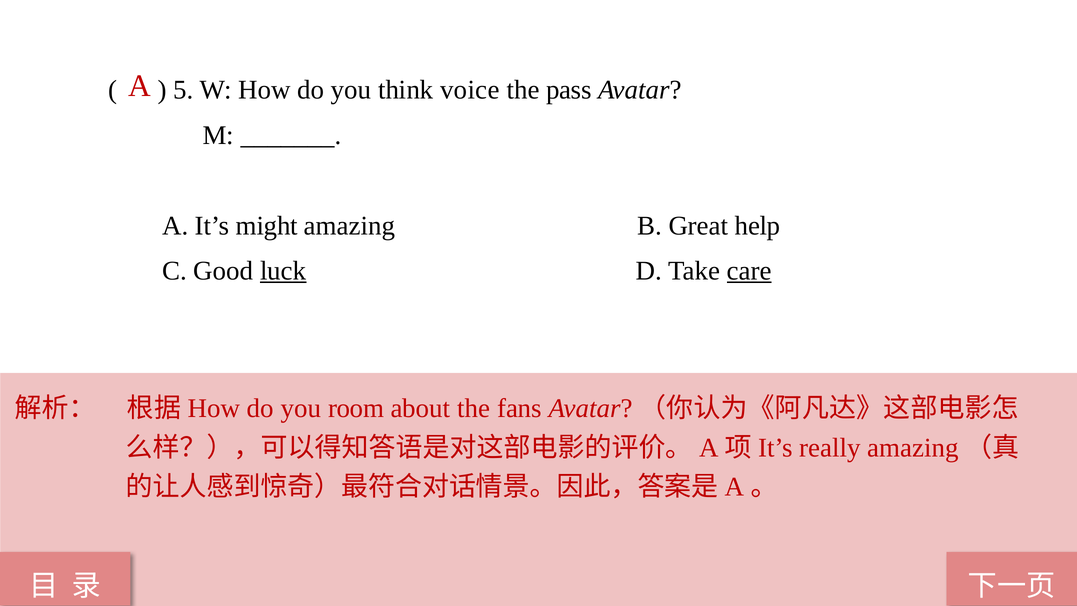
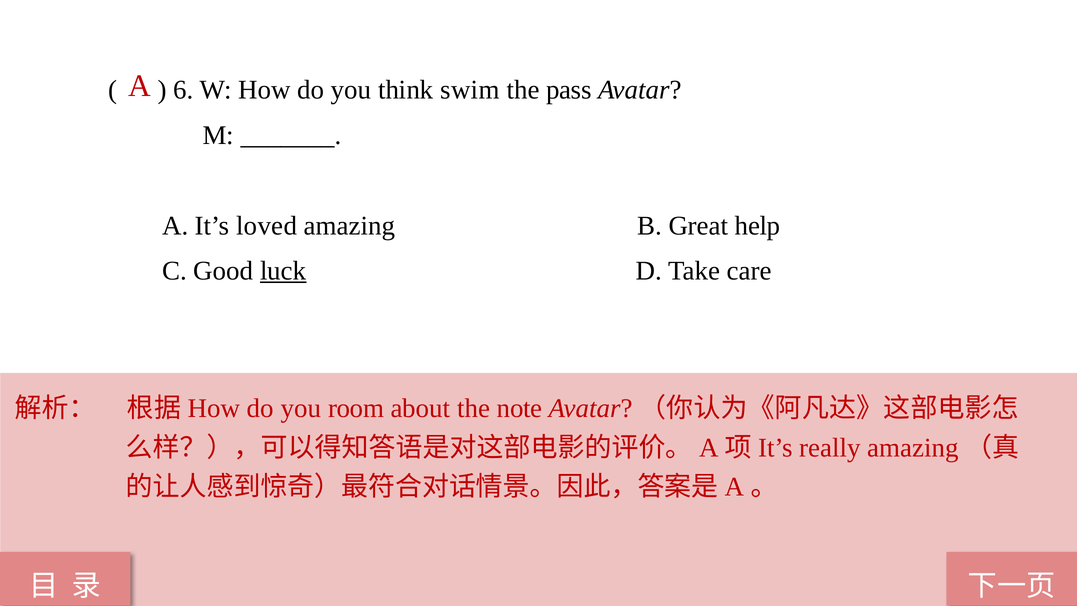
5: 5 -> 6 (183, 90)
voice: voice -> swim (470, 90)
might: might -> loved (267, 226)
care underline: present -> none (749, 271)
fans: fans -> note (520, 408)
